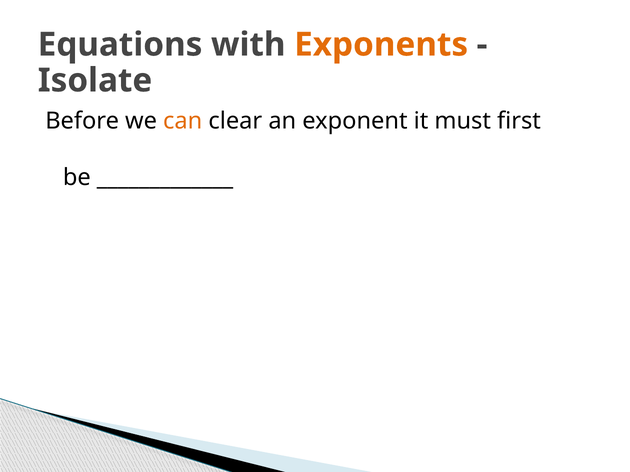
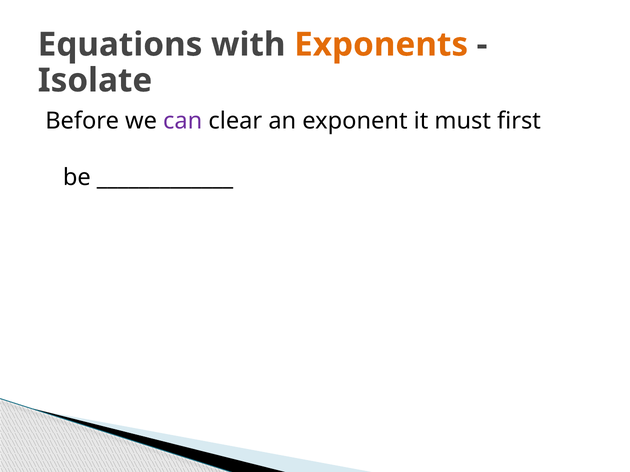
can colour: orange -> purple (183, 121)
